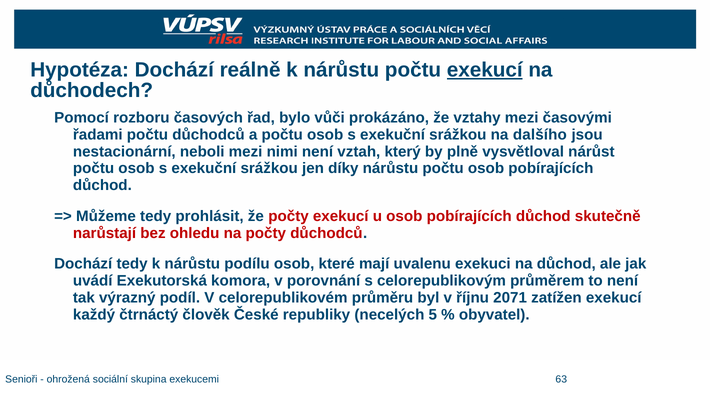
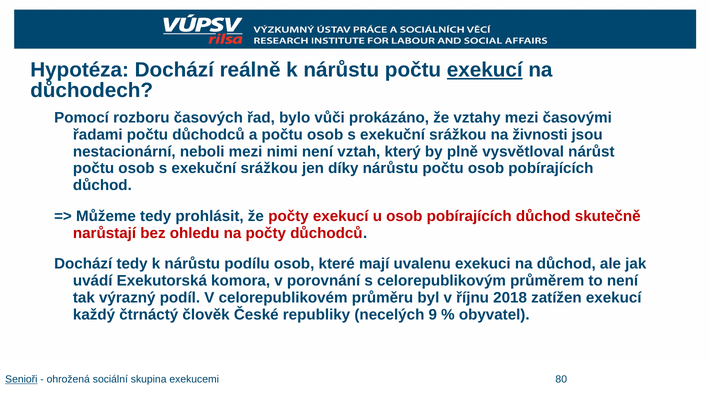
dalšího: dalšího -> živnosti (540, 135)
2071: 2071 -> 2018 (510, 298)
5: 5 -> 9 (433, 315)
Senioři underline: none -> present (21, 380)
63: 63 -> 80 (561, 380)
